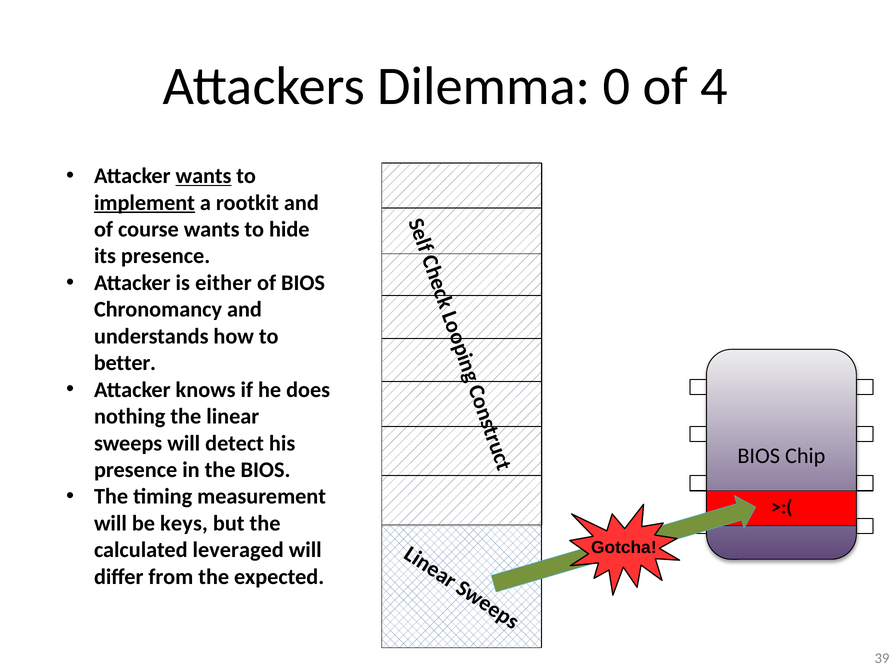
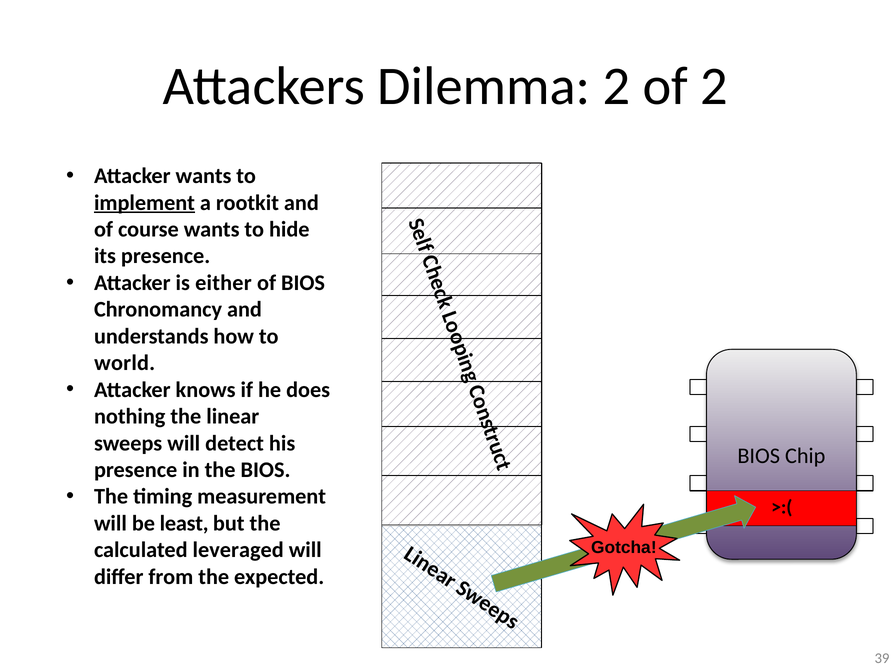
Dilemma 0: 0 -> 2 (617, 86)
of 4: 4 -> 2 (714, 86)
wants underline: present -> none (204, 176)
better: better -> world (125, 363)
keys: keys -> least (184, 524)
